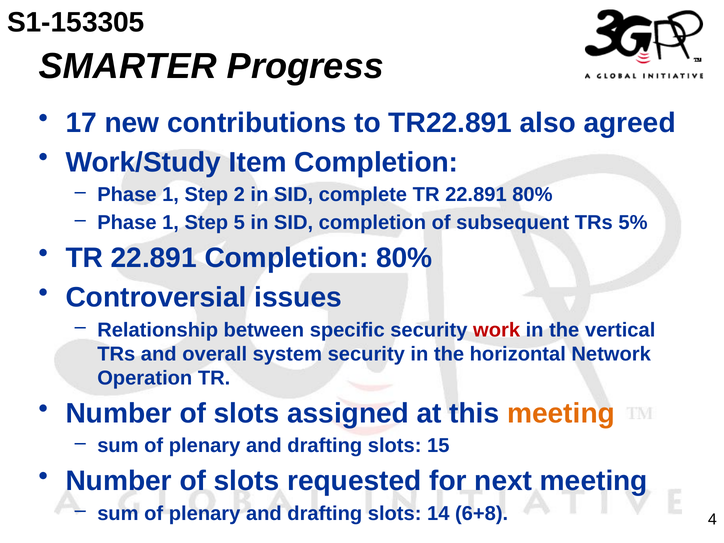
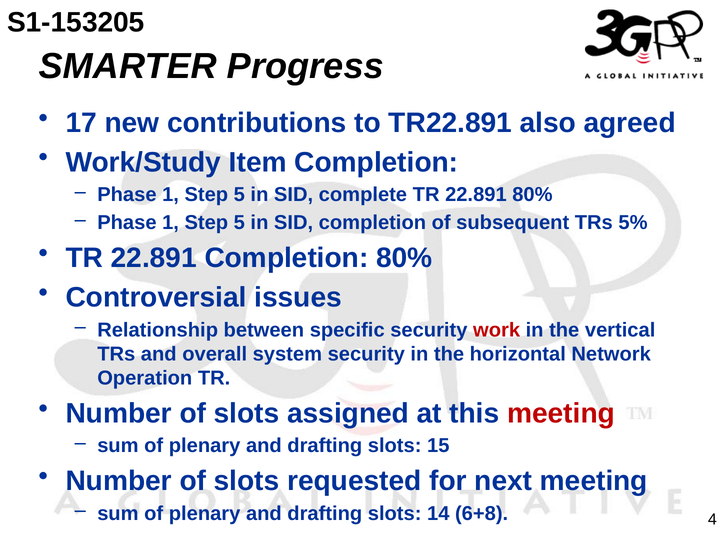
S1-153305: S1-153305 -> S1-153205 (76, 22)
2: 2 -> 5 (239, 195)
meeting colour: orange -> red (561, 413)
